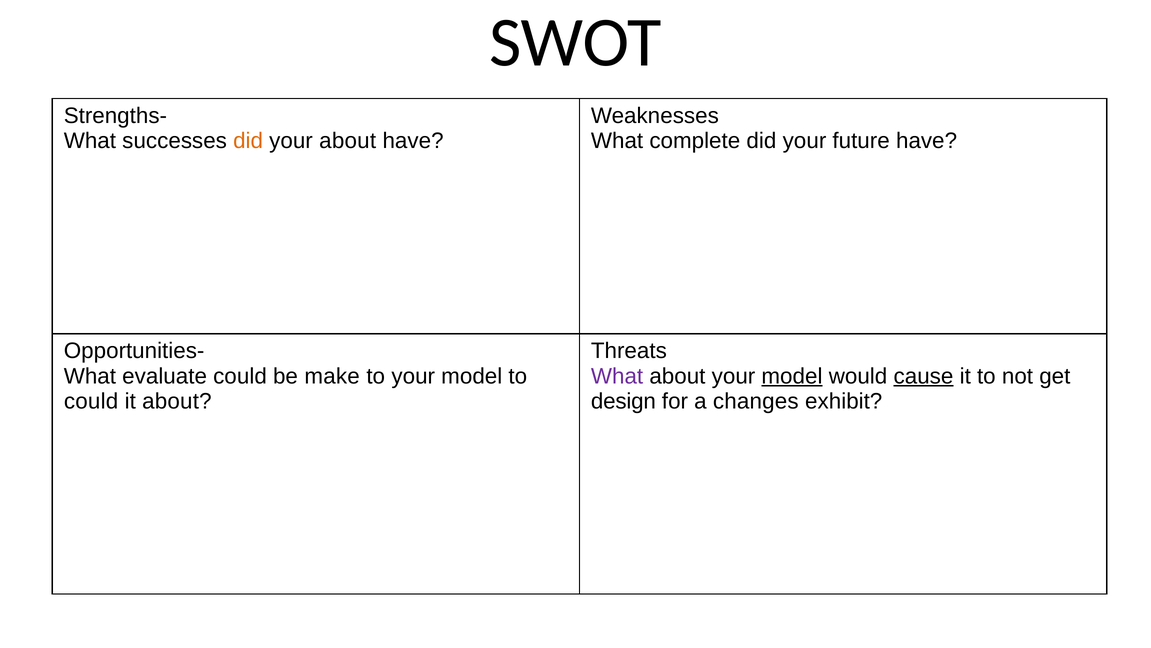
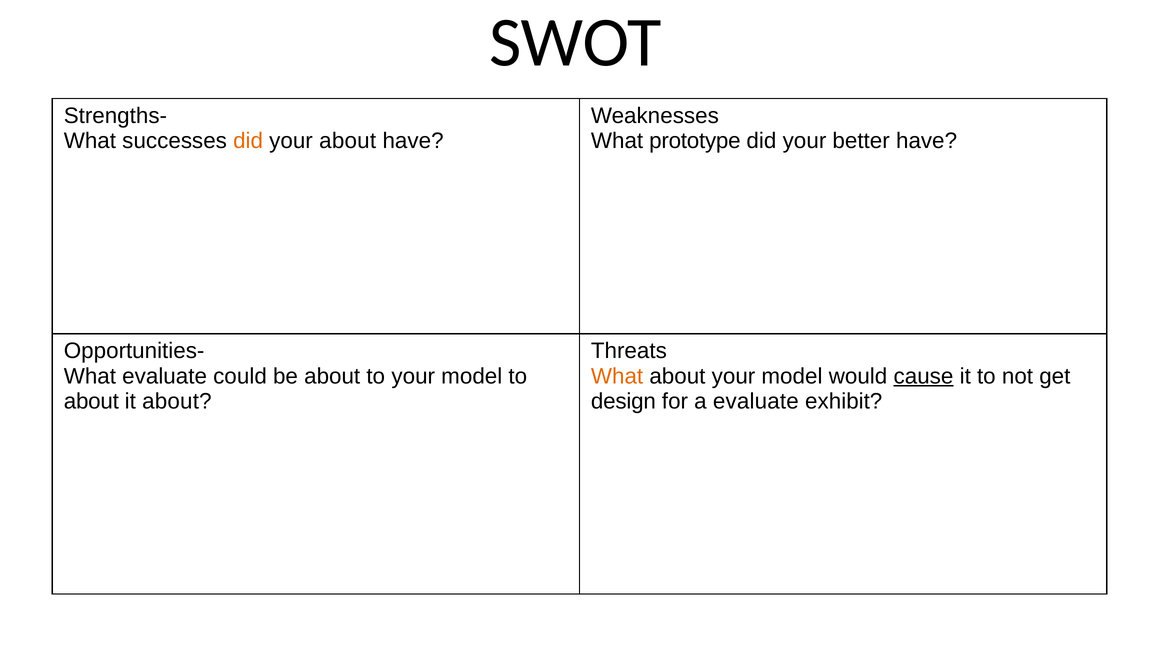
complete: complete -> prototype (695, 141)
future: future -> better (861, 141)
be make: make -> about (332, 376)
What colour: purple -> orange (617, 376)
model underline: present -> none (792, 376)
could: could -> about (91, 401)
a changes: changes -> evaluate (756, 401)
